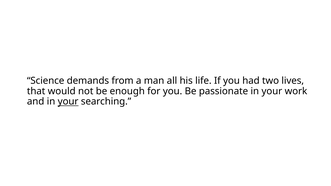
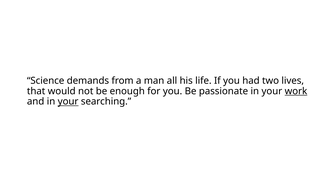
work underline: none -> present (296, 91)
